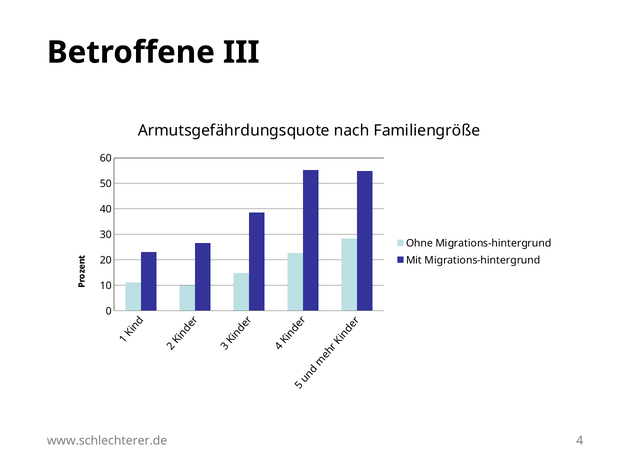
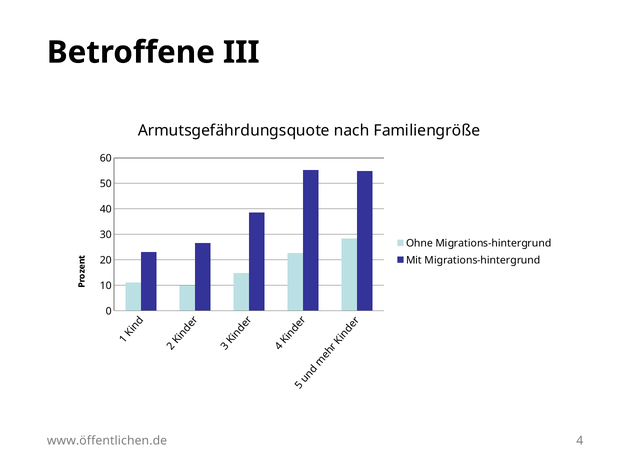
www.schlechterer.de: www.schlechterer.de -> www.öffentlichen.de (107, 441)
